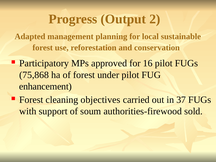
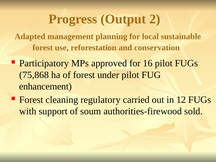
objectives: objectives -> regulatory (101, 100)
37: 37 -> 12 (181, 100)
